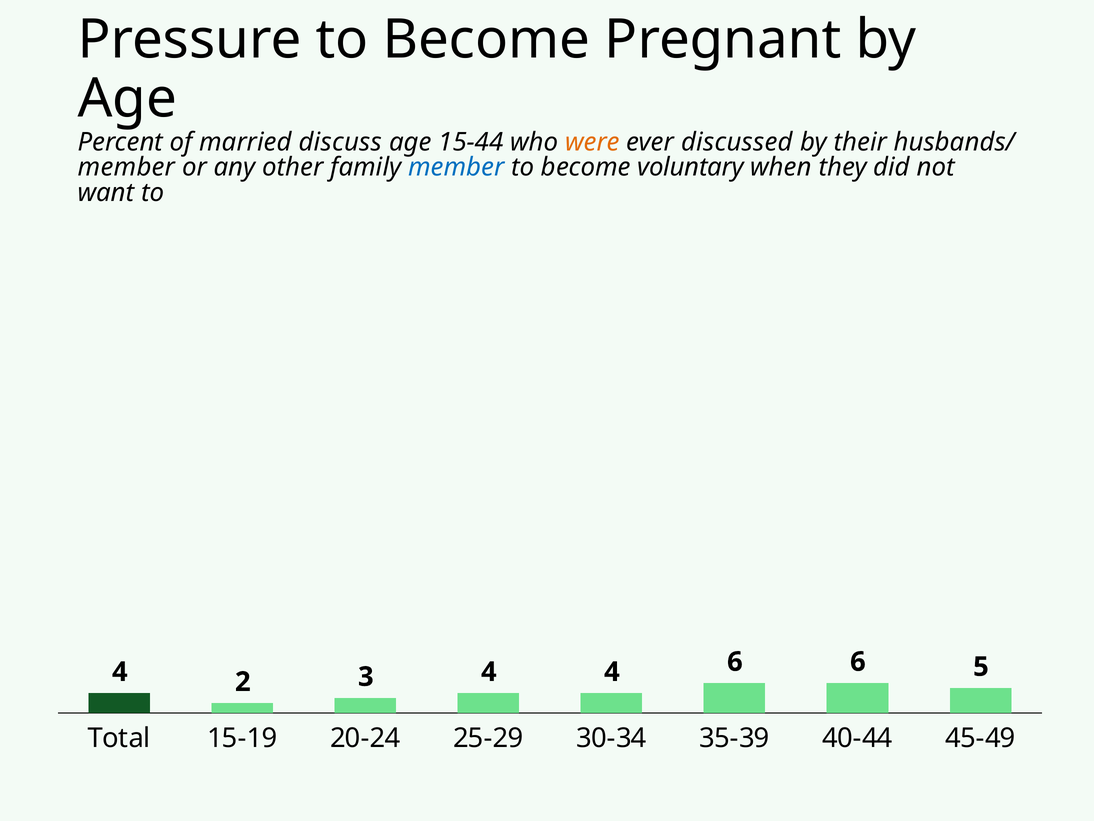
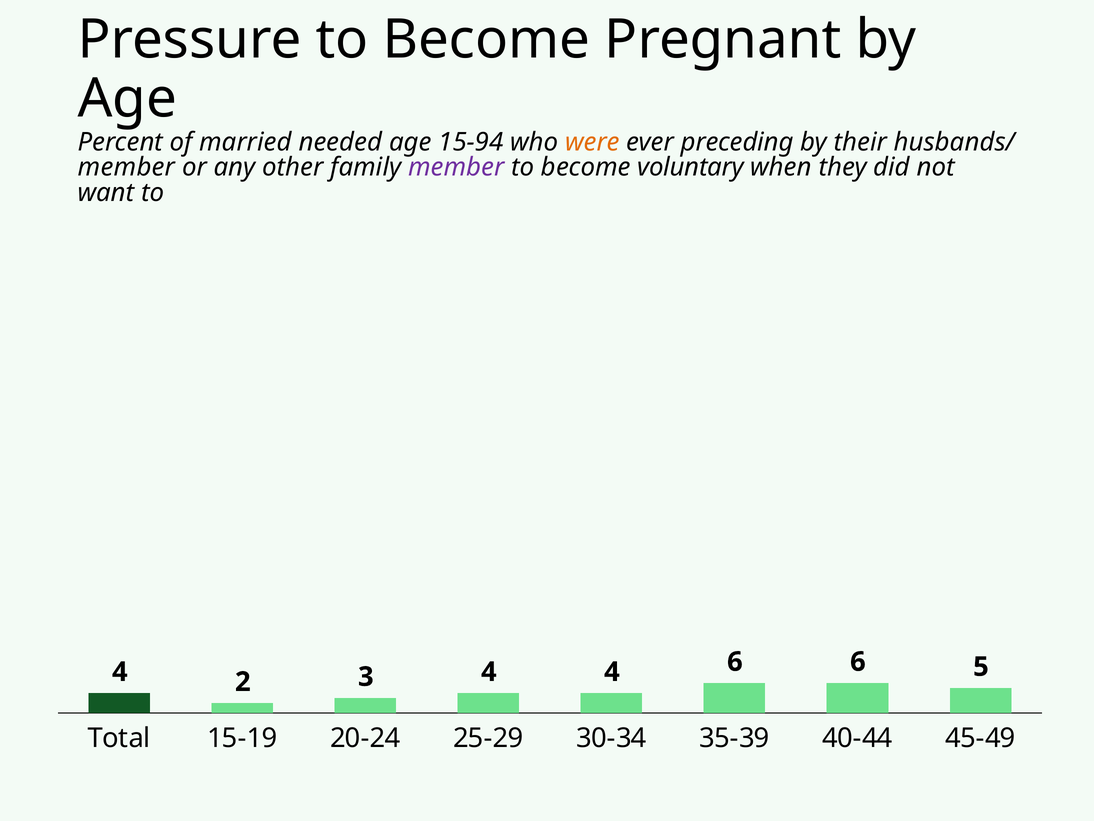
discuss: discuss -> needed (340, 142)
15-44: 15-44 -> 15-94 (471, 142)
discussed: discussed -> preceding (737, 142)
member colour: blue -> purple (456, 167)
